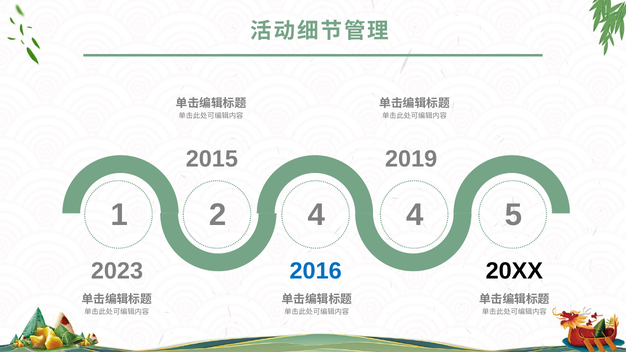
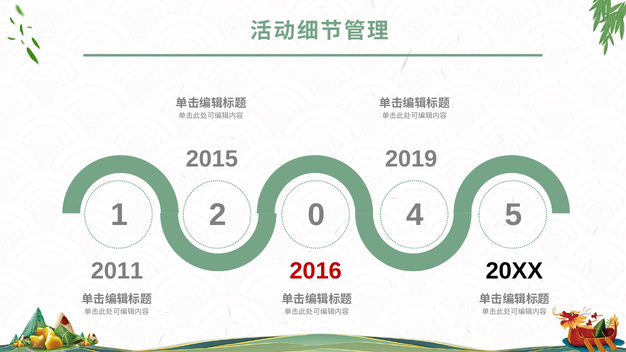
2 4: 4 -> 0 (316, 215)
2023: 2023 -> 2011 (117, 271)
2016 colour: blue -> red (316, 271)
